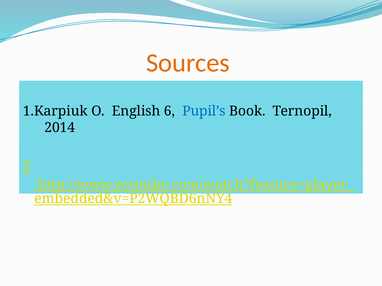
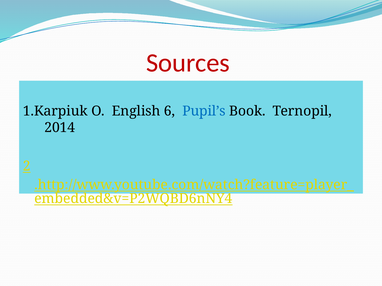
Sources colour: orange -> red (188, 63)
